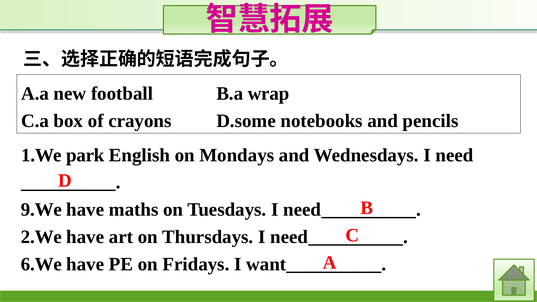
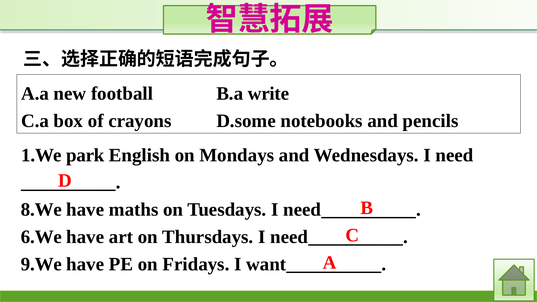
wrap: wrap -> write (268, 94)
9.We: 9.We -> 8.We (41, 210)
2.We: 2.We -> 6.We (41, 237)
6.We: 6.We -> 9.We (41, 264)
